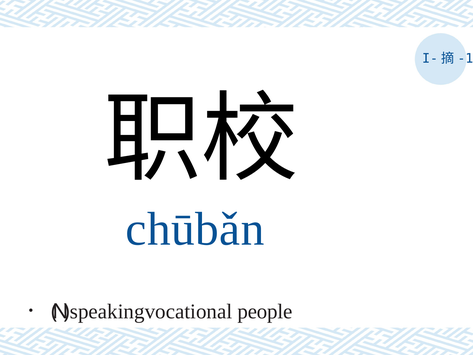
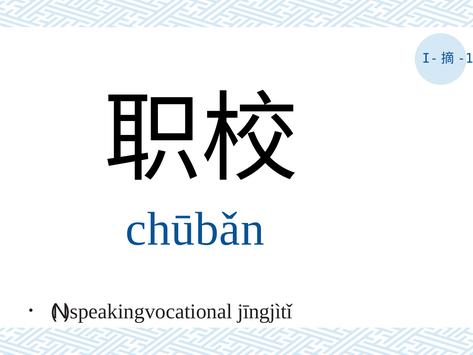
people: people -> jīngjìtǐ (265, 311)
